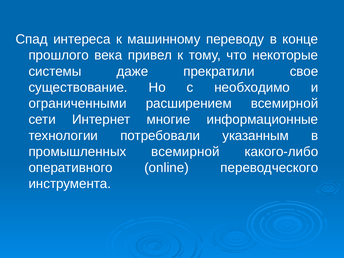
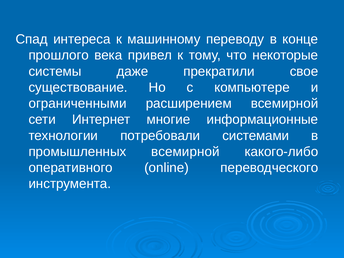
необходимо: необходимо -> компьютере (252, 87)
указанным: указанным -> системами (256, 136)
